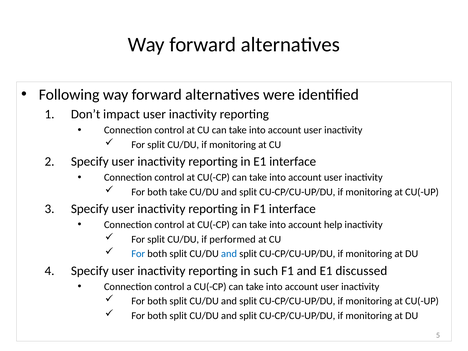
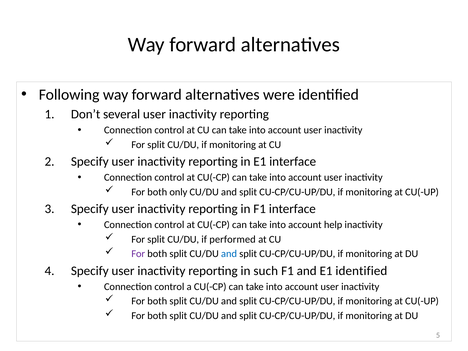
impact: impact -> several (122, 114)
both take: take -> only (178, 192)
For colour: blue -> purple (138, 254)
E1 discussed: discussed -> identified (361, 271)
